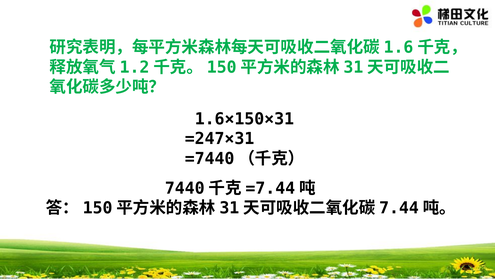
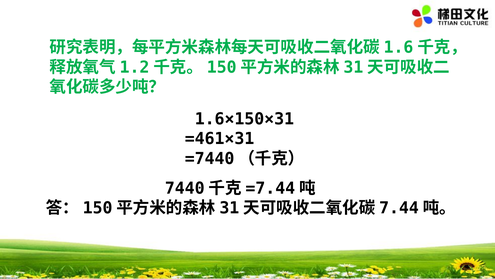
=247×31: =247×31 -> =461×31 (220, 138)
